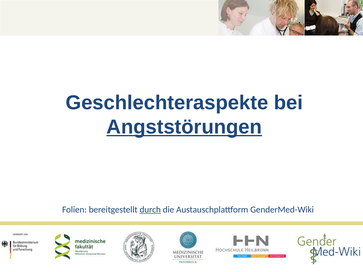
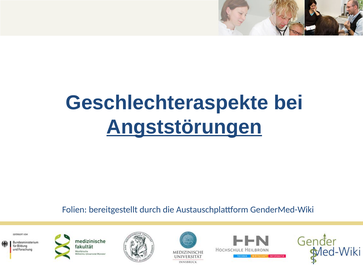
durch underline: present -> none (150, 210)
